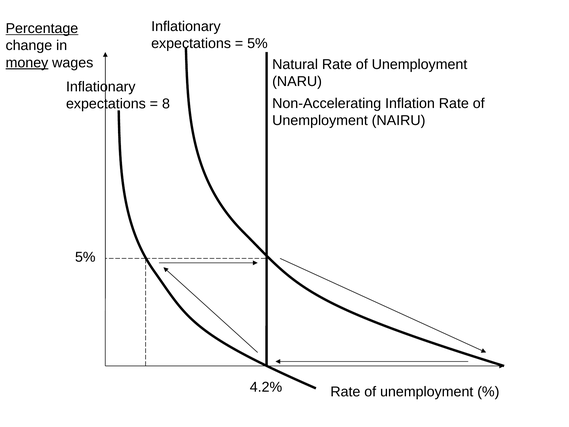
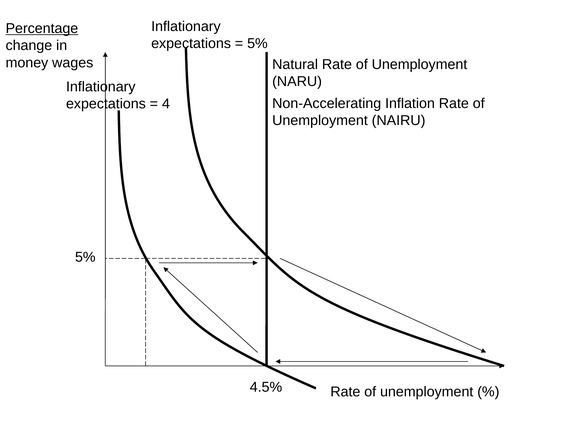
money underline: present -> none (27, 63)
8: 8 -> 4 (166, 104)
4.2%: 4.2% -> 4.5% (266, 387)
